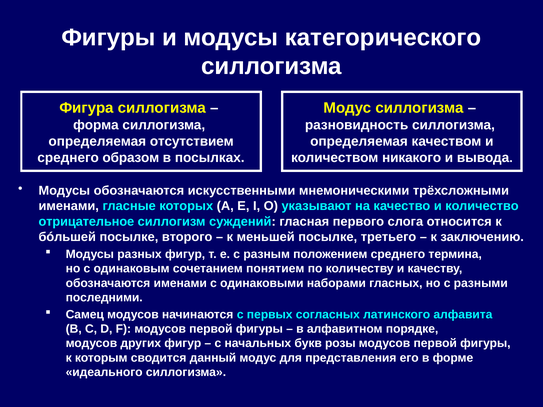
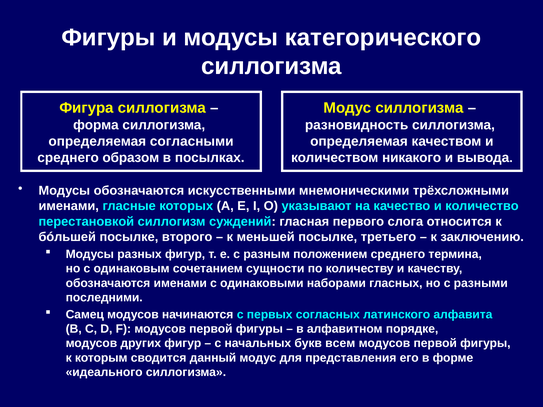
отсутствием: отсутствием -> согласными (192, 141)
отрицательное: отрицательное -> перестановкой (86, 222)
понятием: понятием -> сущности (275, 269)
розы: розы -> всем (340, 344)
